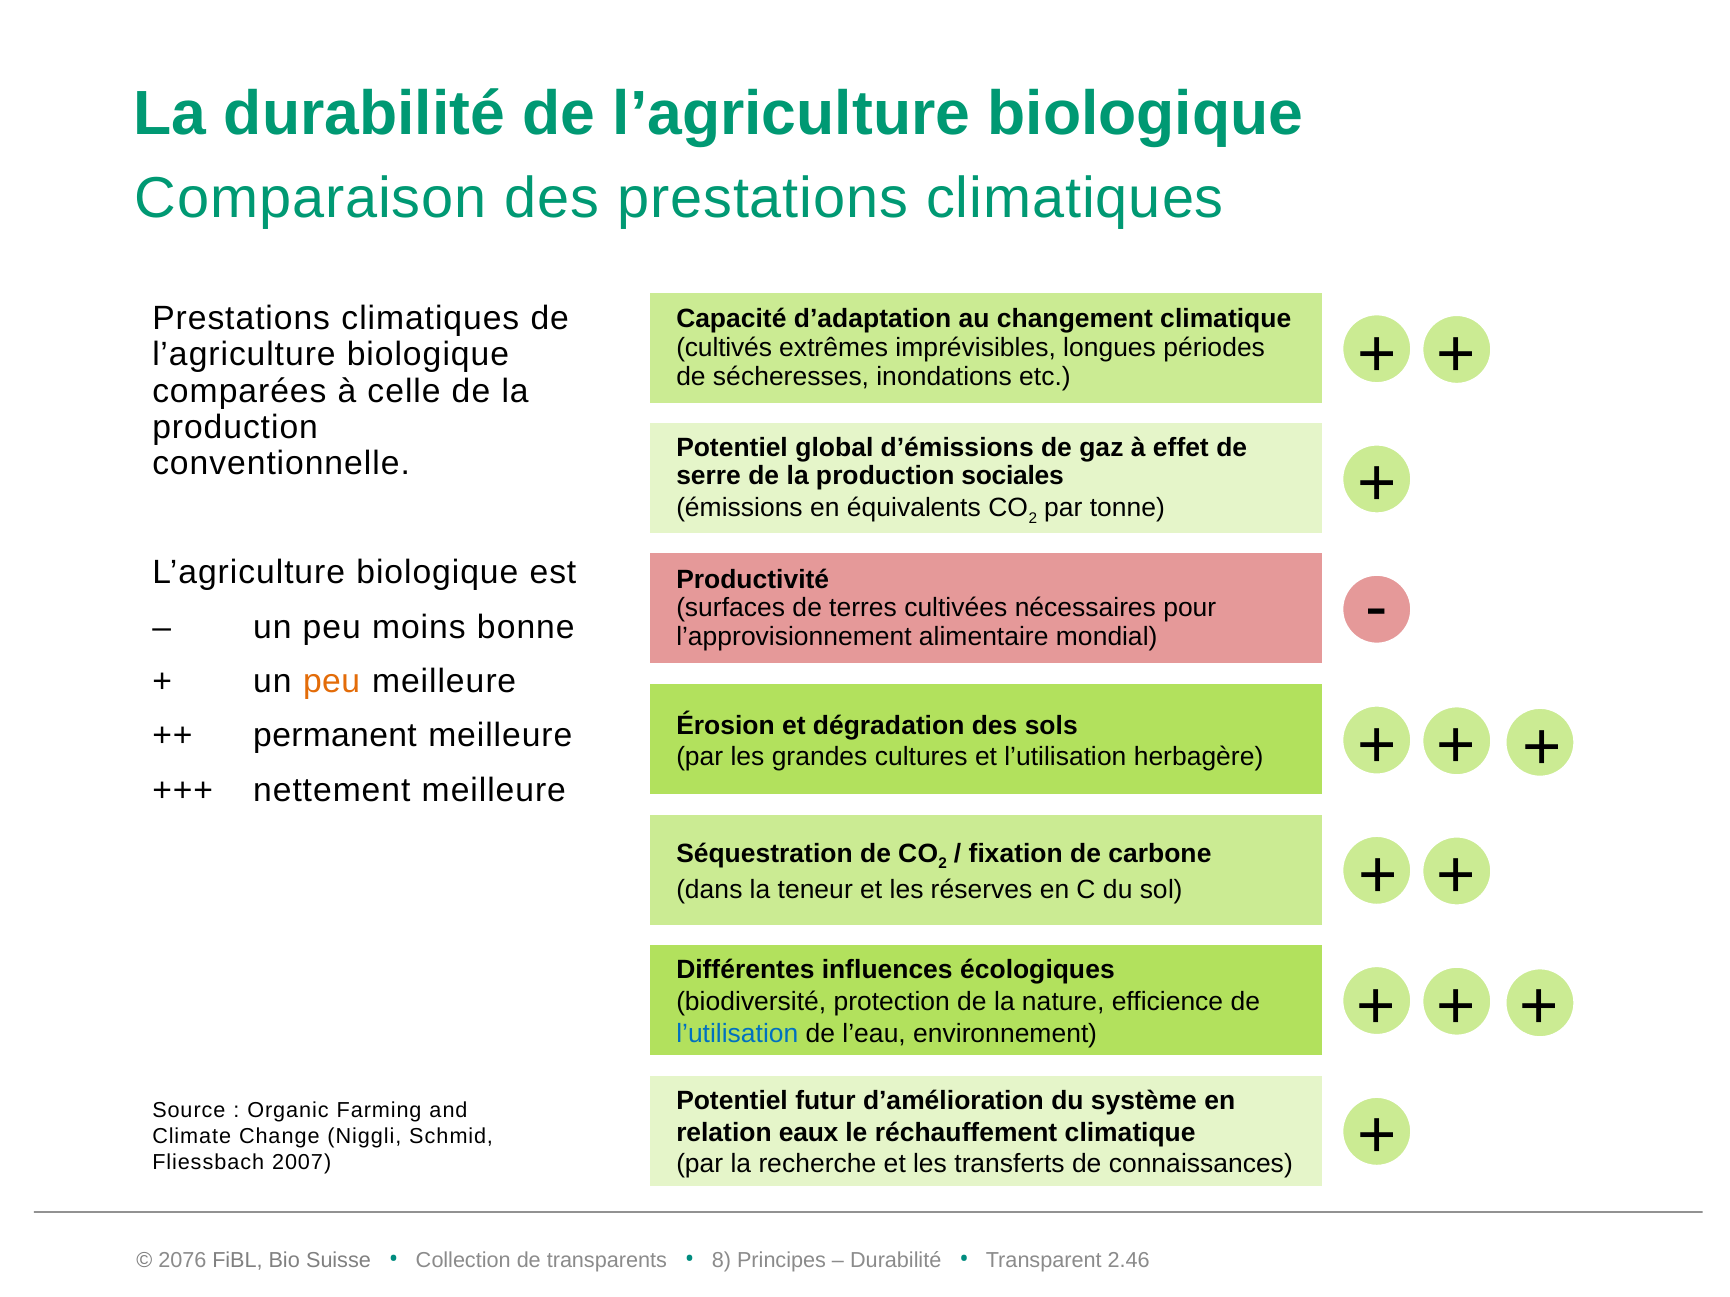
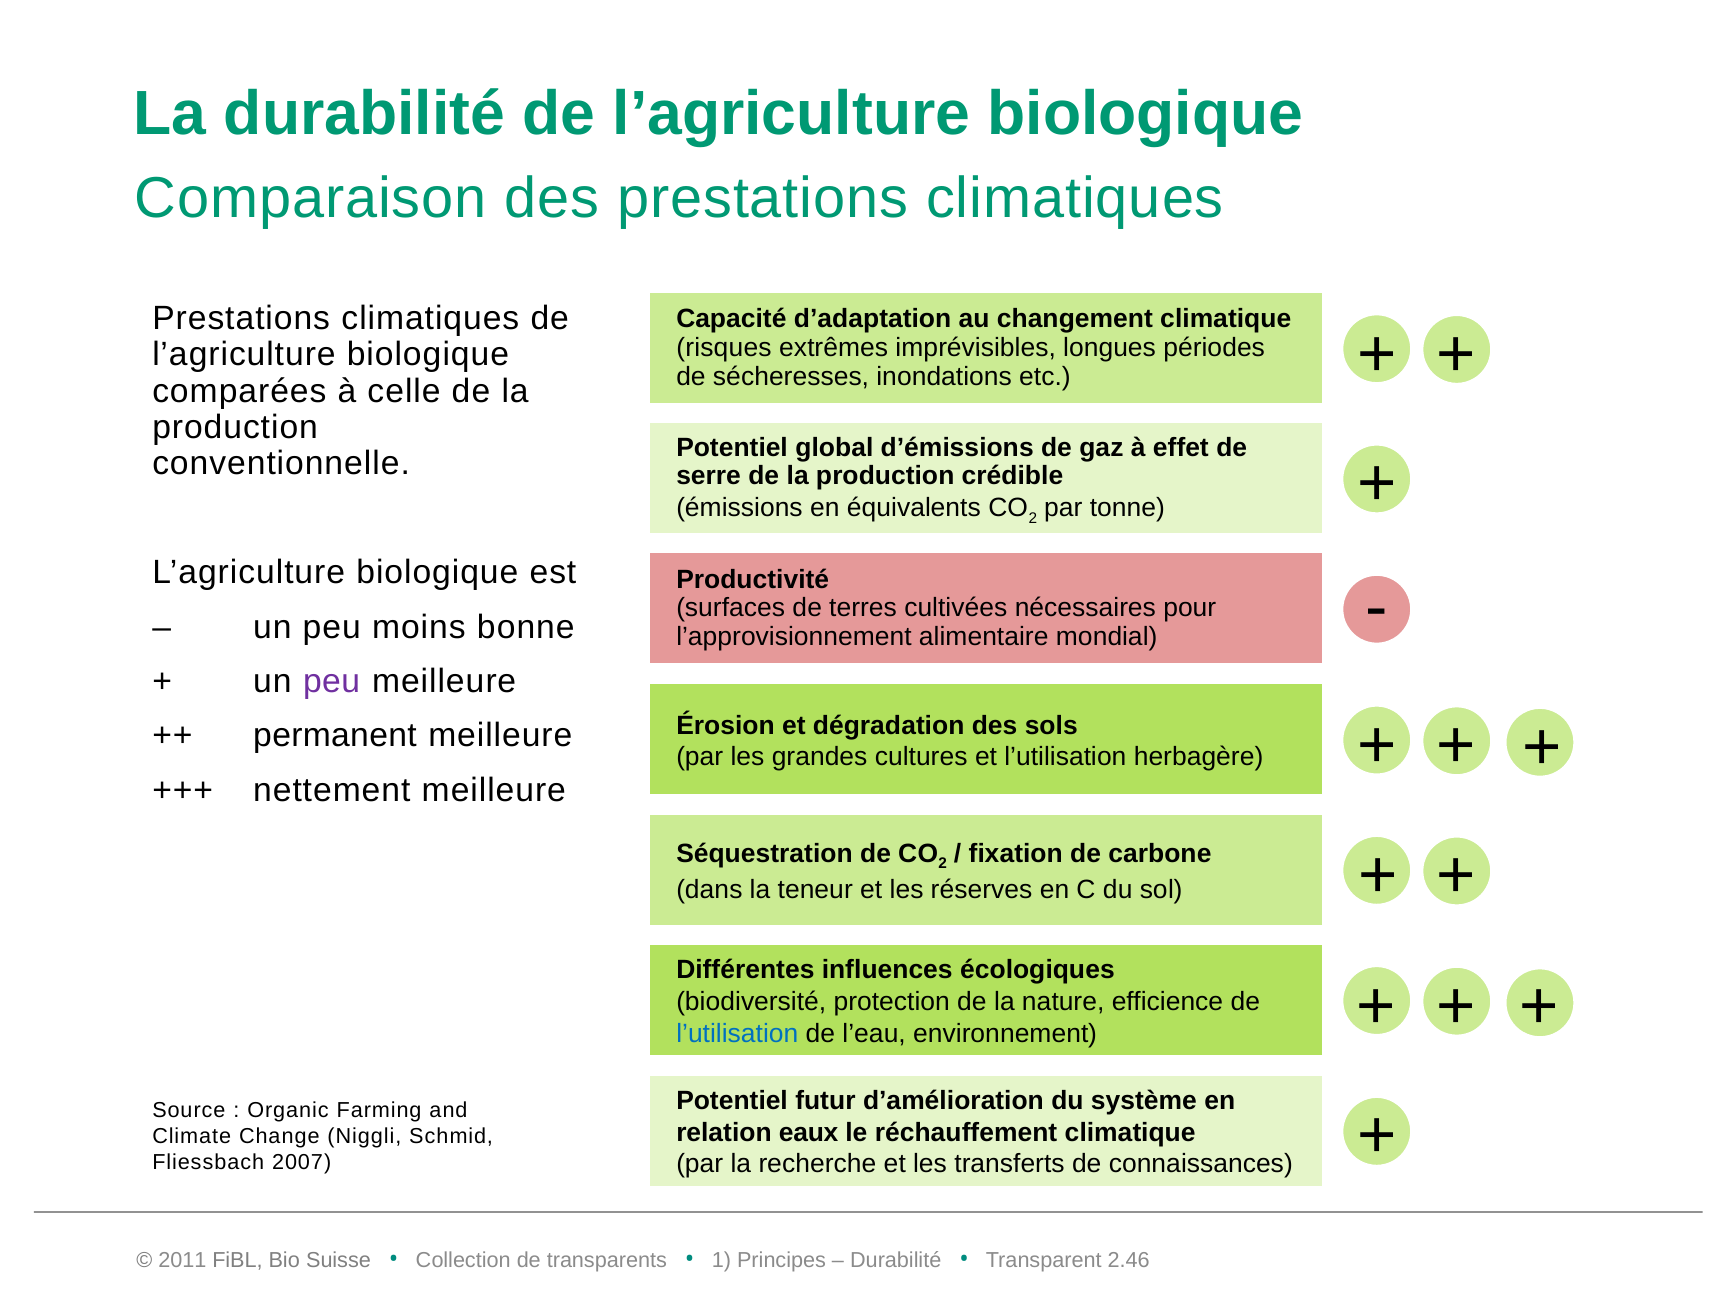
cultivés: cultivés -> risques (724, 348)
sociales: sociales -> crédible (1012, 476)
peu colour: orange -> purple (332, 682)
2076: 2076 -> 2011 (182, 1261)
8: 8 -> 1 (722, 1261)
